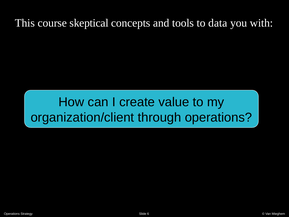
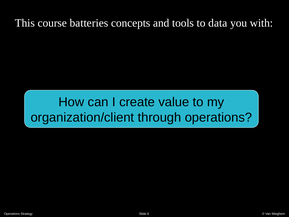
skeptical: skeptical -> batteries (89, 23)
